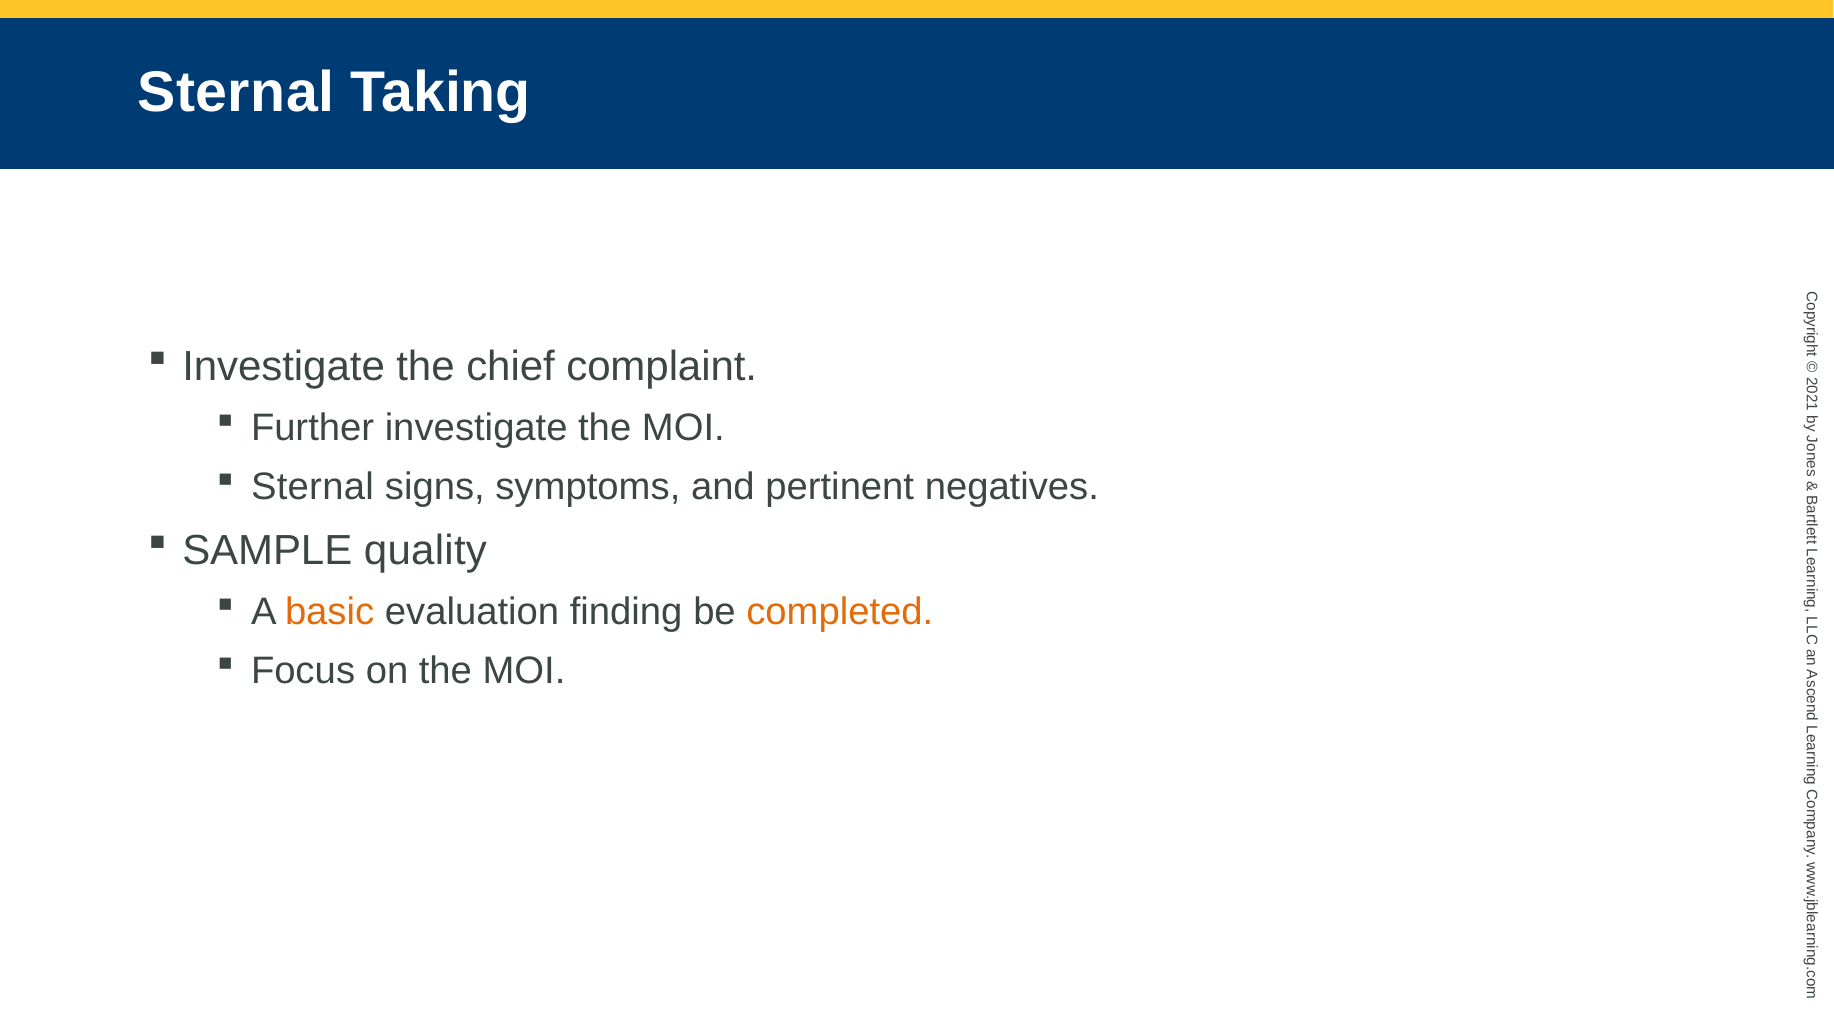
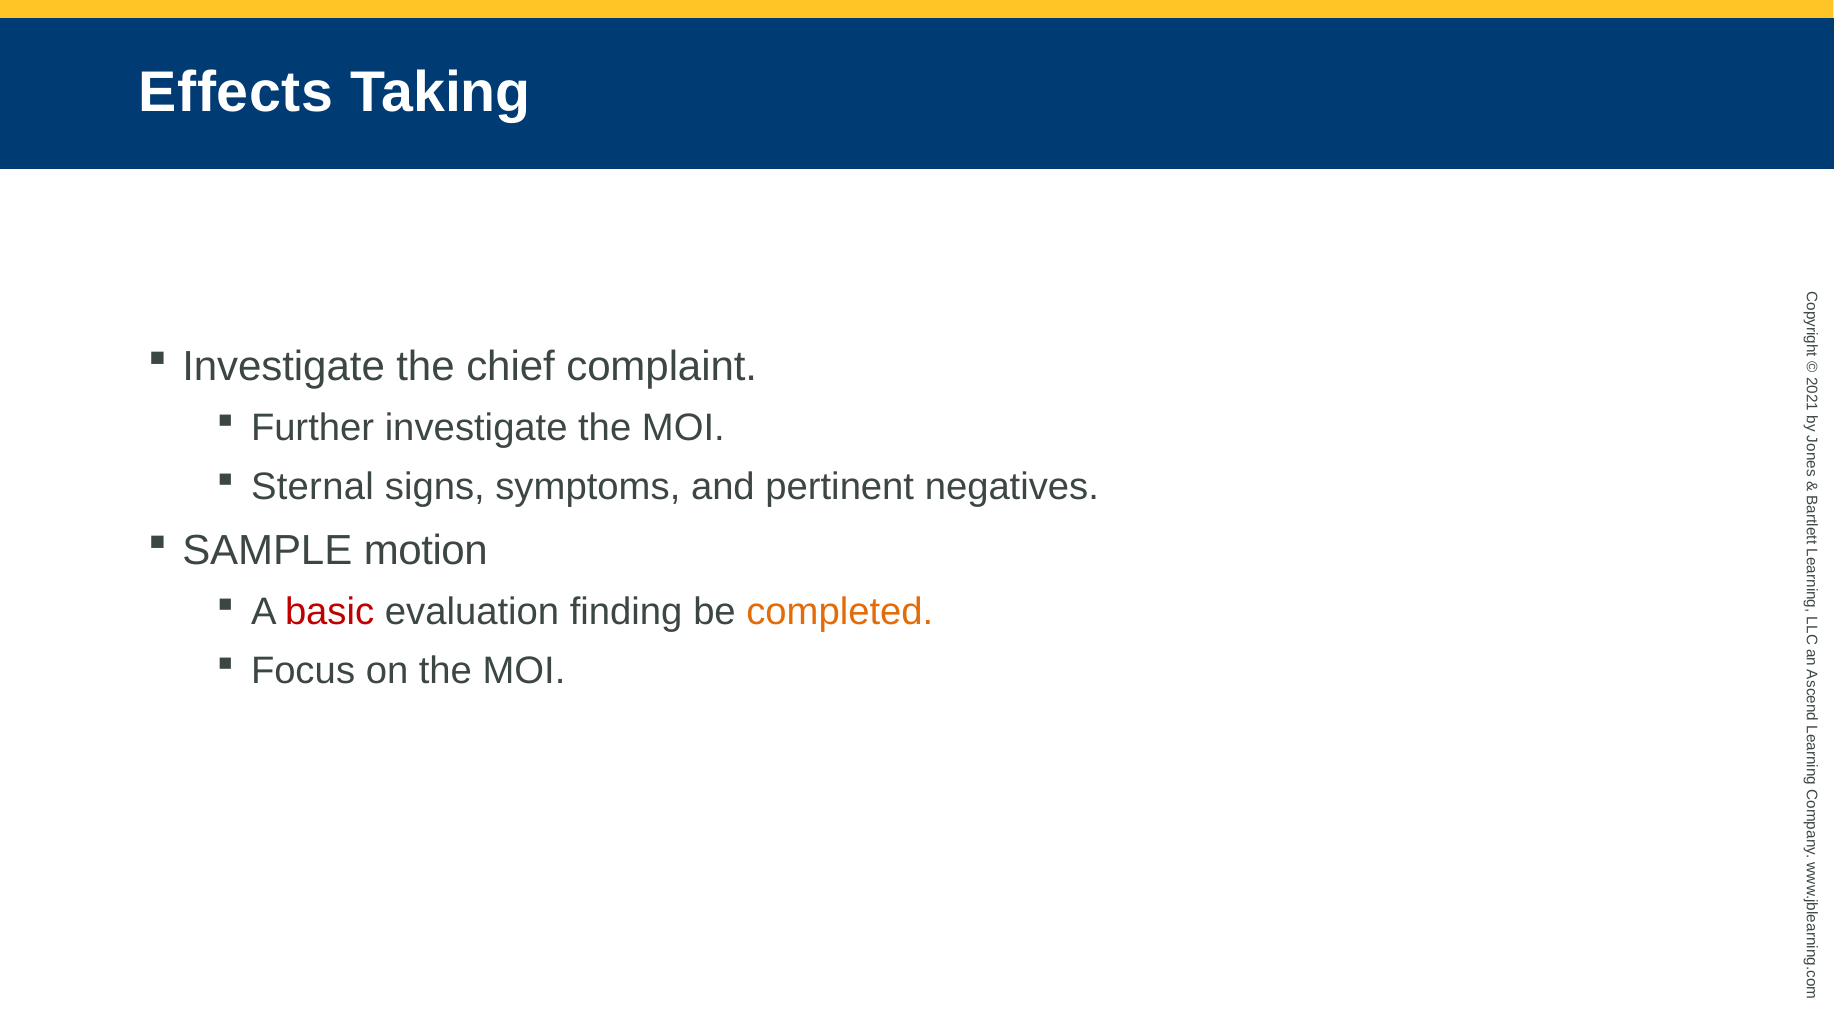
Sternal: Sternal -> Effects (236, 92)
quality: quality -> motion (426, 550)
basic colour: orange -> red (330, 611)
